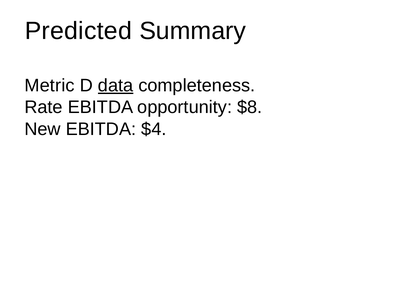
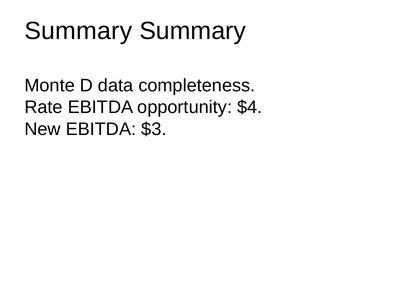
Predicted: Predicted -> Summary (78, 31)
Metric: Metric -> Monte (50, 86)
data underline: present -> none (116, 86)
$8: $8 -> $4 (250, 107)
$4: $4 -> $3 (154, 129)
